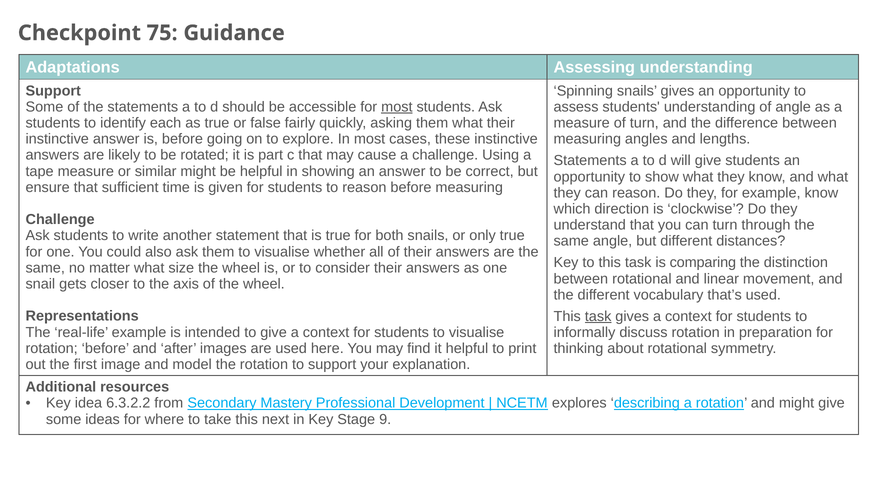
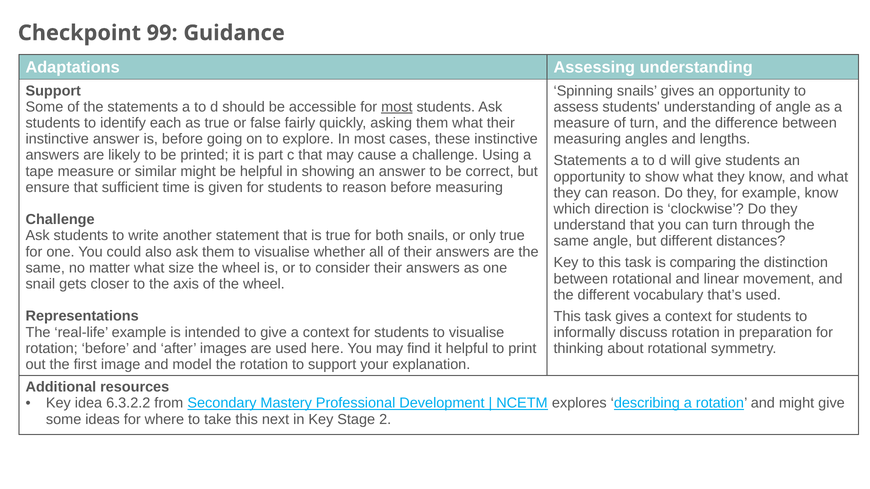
75: 75 -> 99 (162, 33)
rotated: rotated -> printed (205, 155)
task underline: present -> none (598, 317)
9: 9 -> 2 (385, 420)
